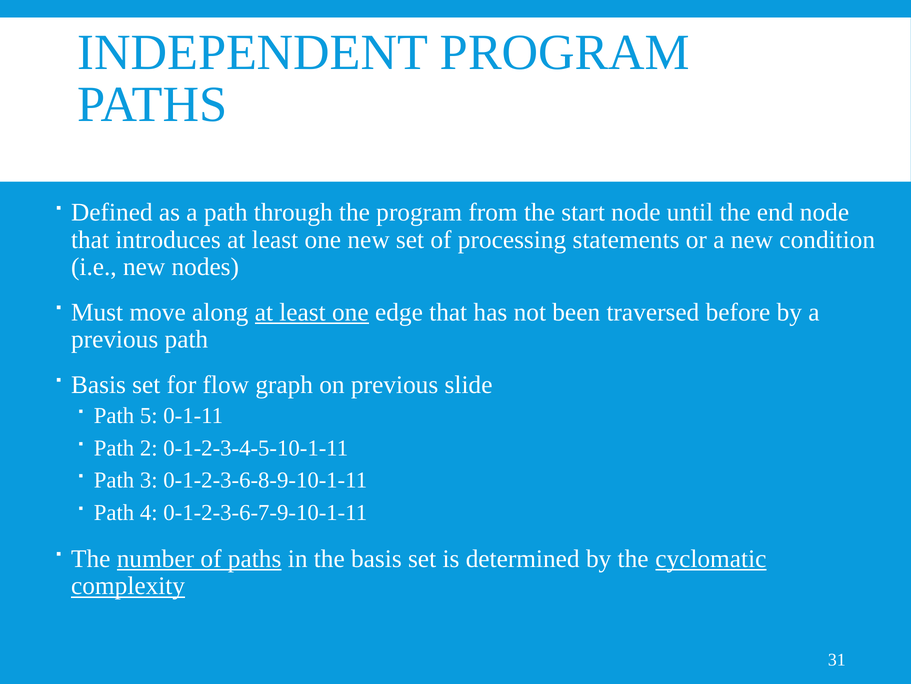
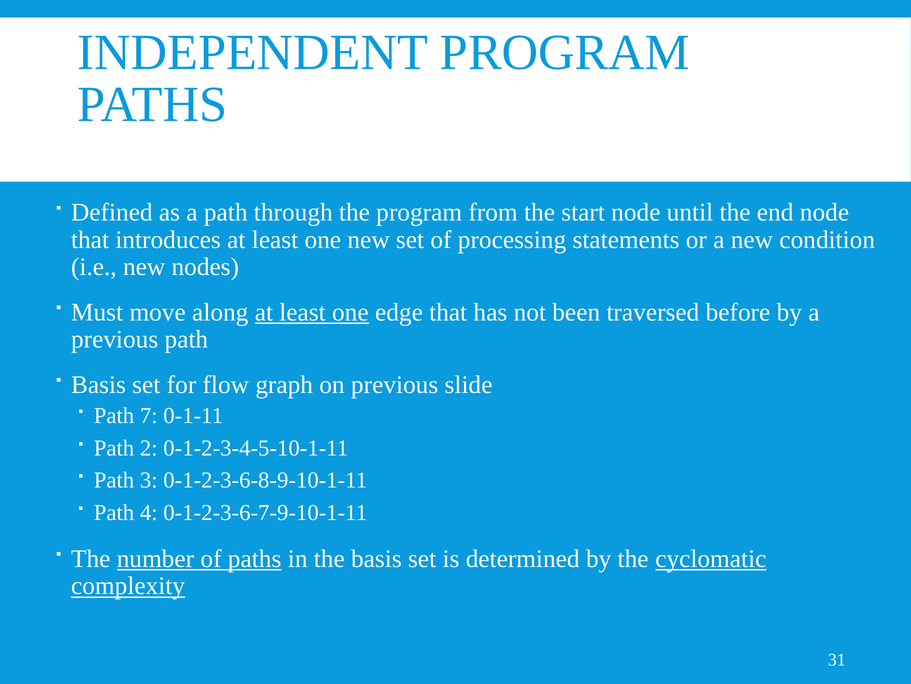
5: 5 -> 7 (149, 415)
